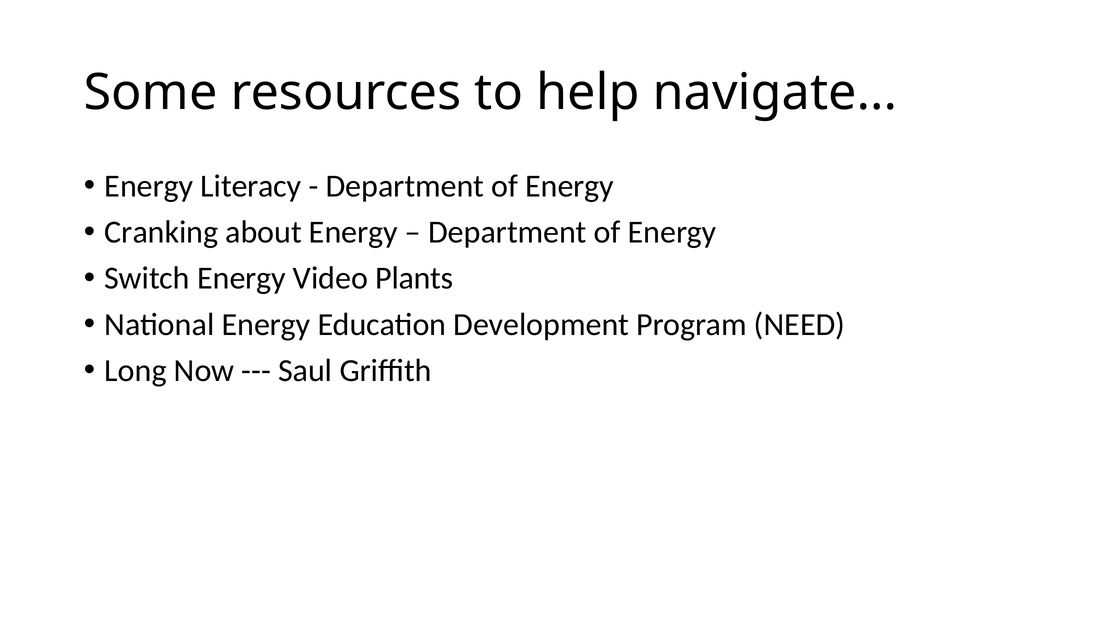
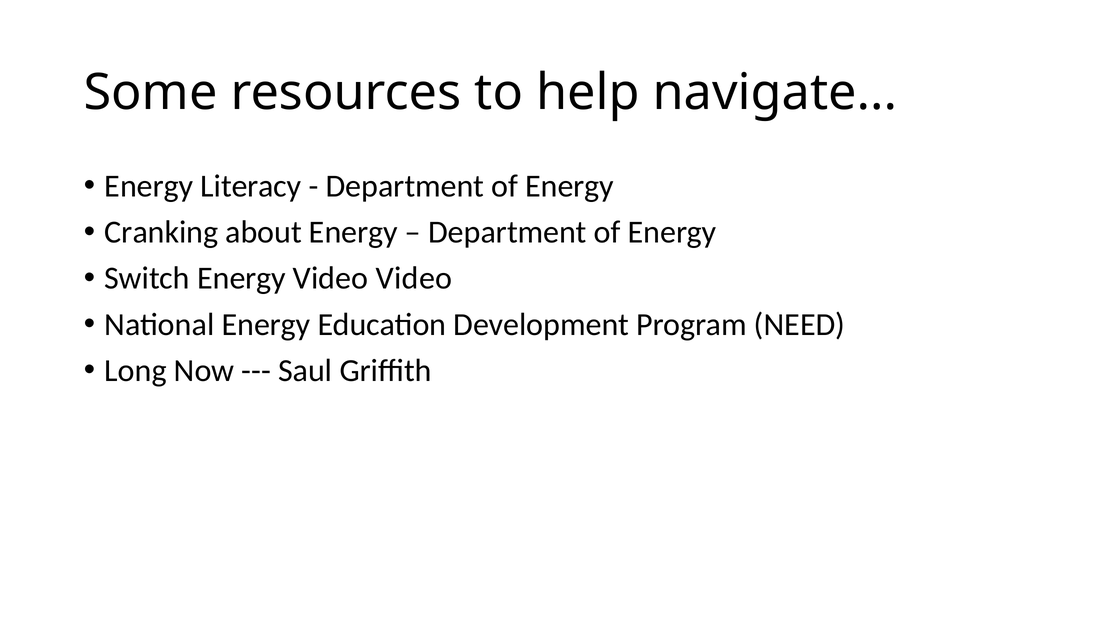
Video Plants: Plants -> Video (414, 278)
